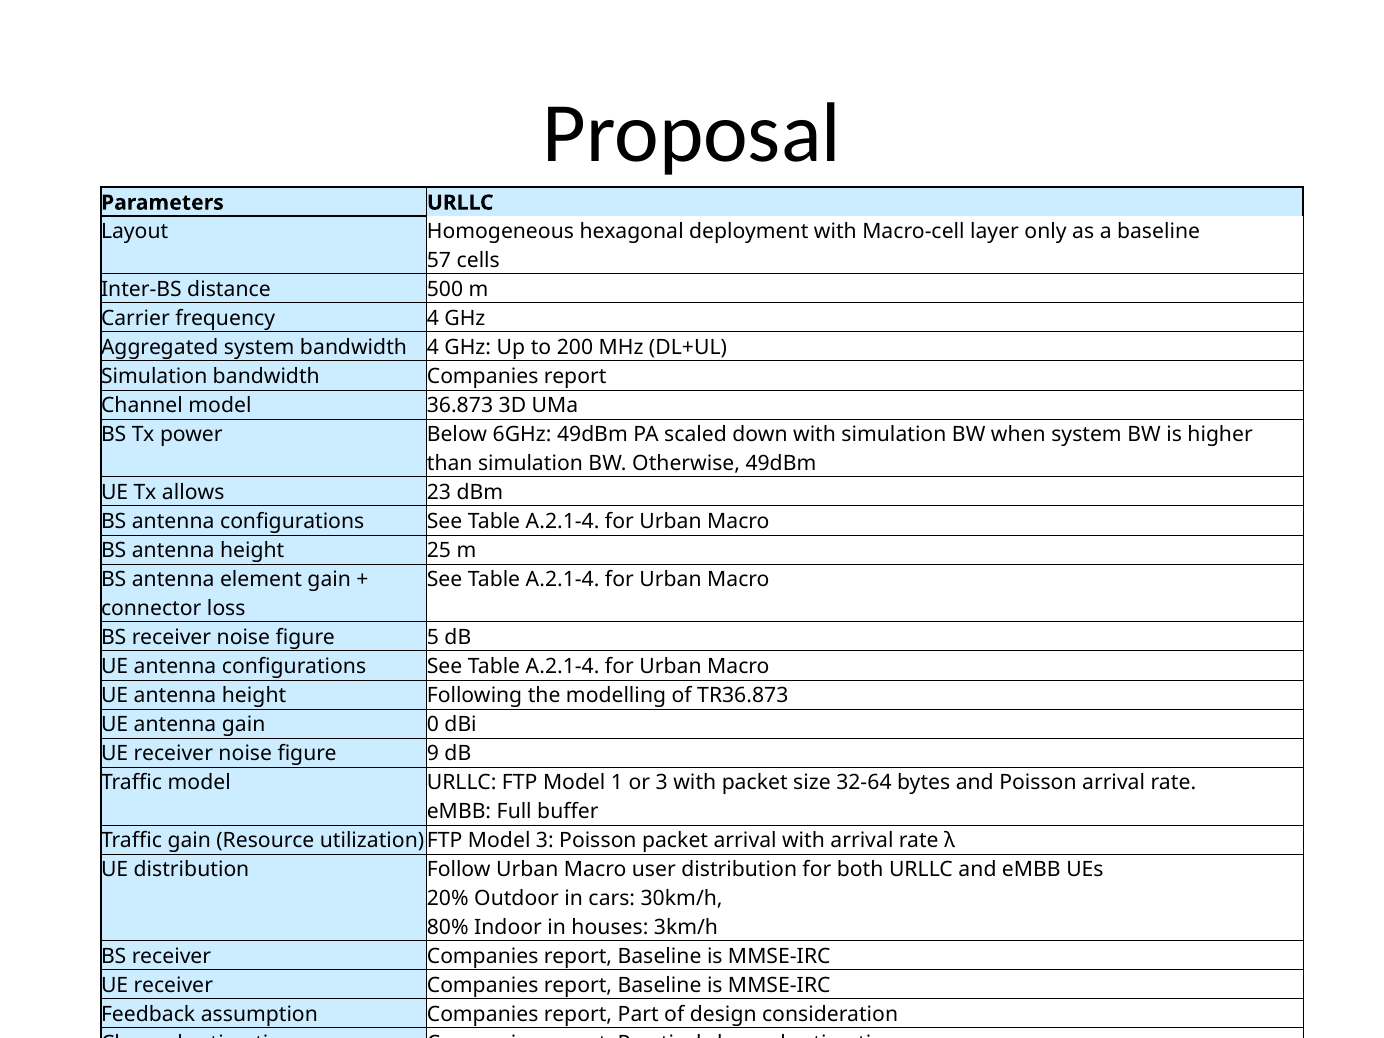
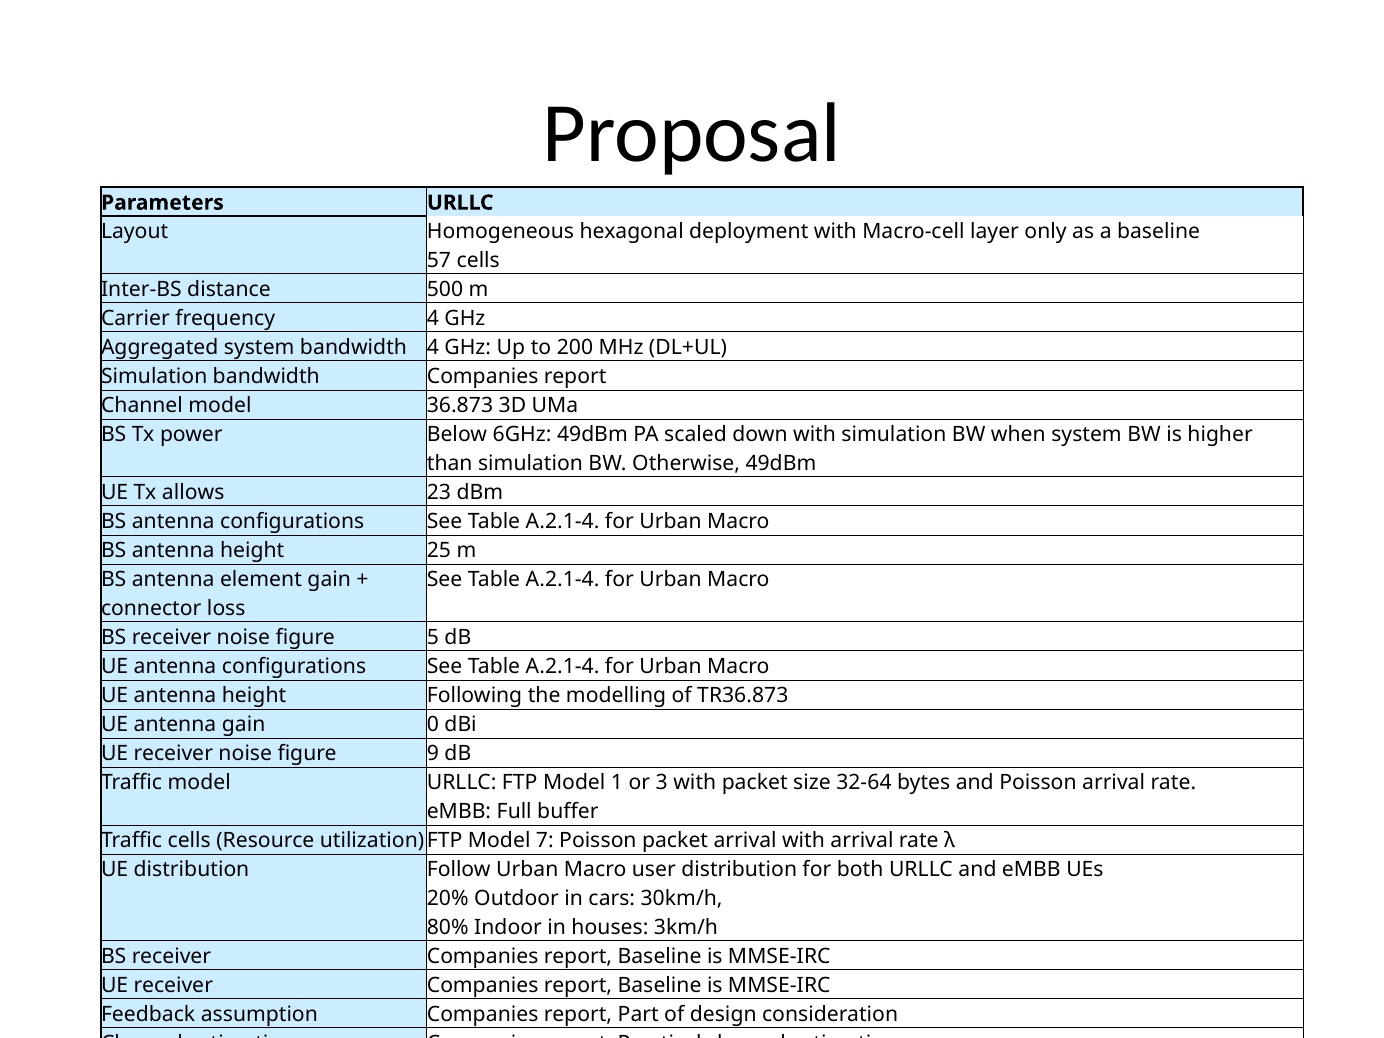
Traffic gain: gain -> cells (189, 841)
Model 3: 3 -> 7 (545, 841)
